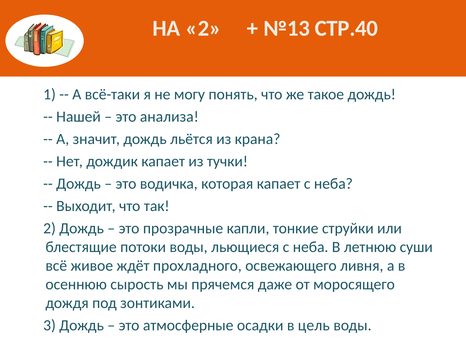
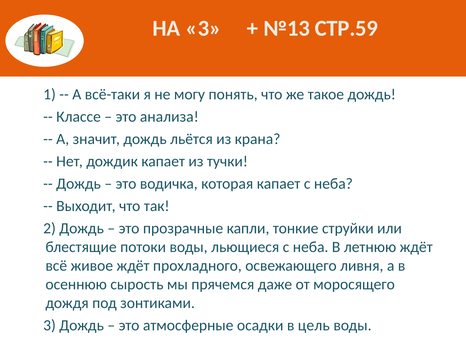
НА 2: 2 -> 3 (203, 28)
СТР.40: СТР.40 -> СТР.59 (346, 28)
Нашей: Нашей -> Классе (79, 117)
летнюю суши: суши -> ждёт (416, 247)
